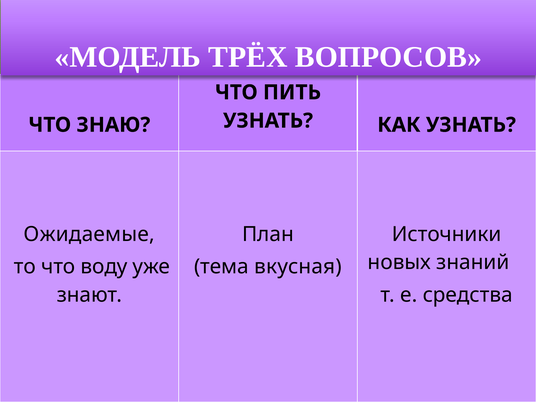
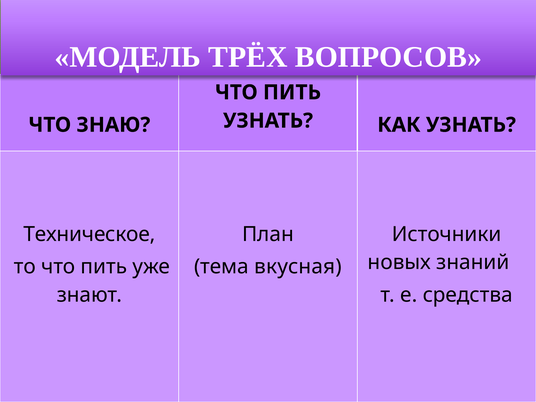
Ожидаемые: Ожидаемые -> Техническое (89, 234)
то что воду: воду -> пить (104, 267)
